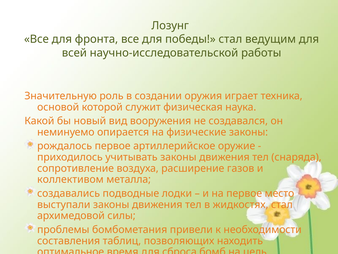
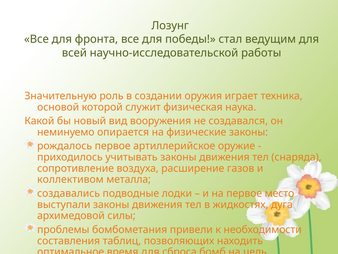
жидкостях стал: стал -> дуга (282, 204)
